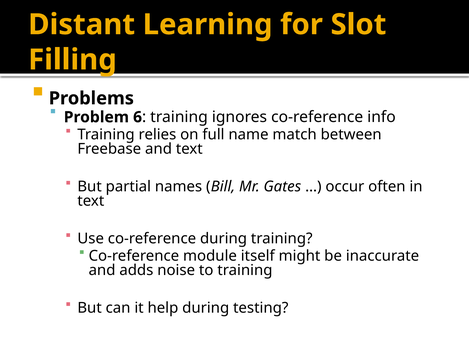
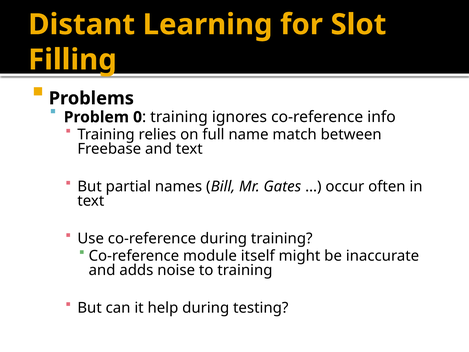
6: 6 -> 0 (138, 117)
